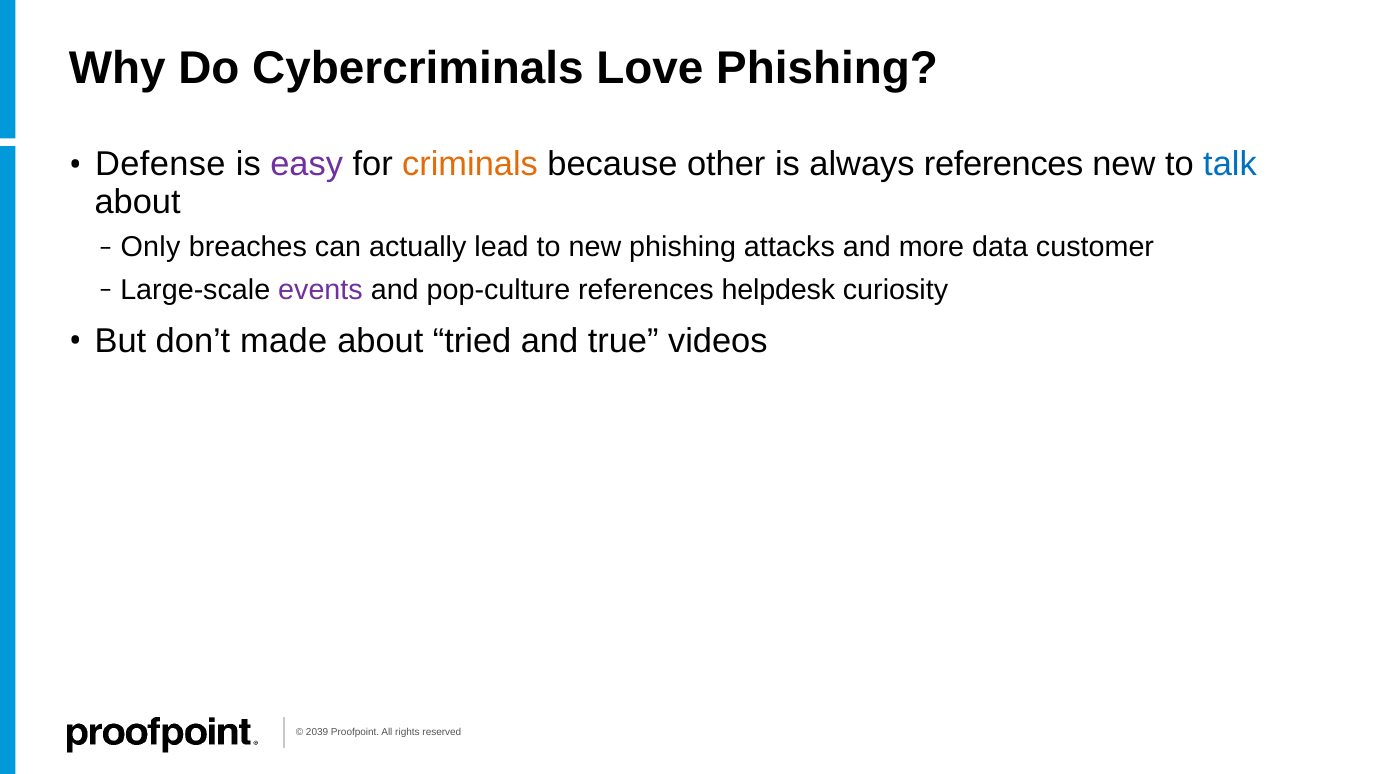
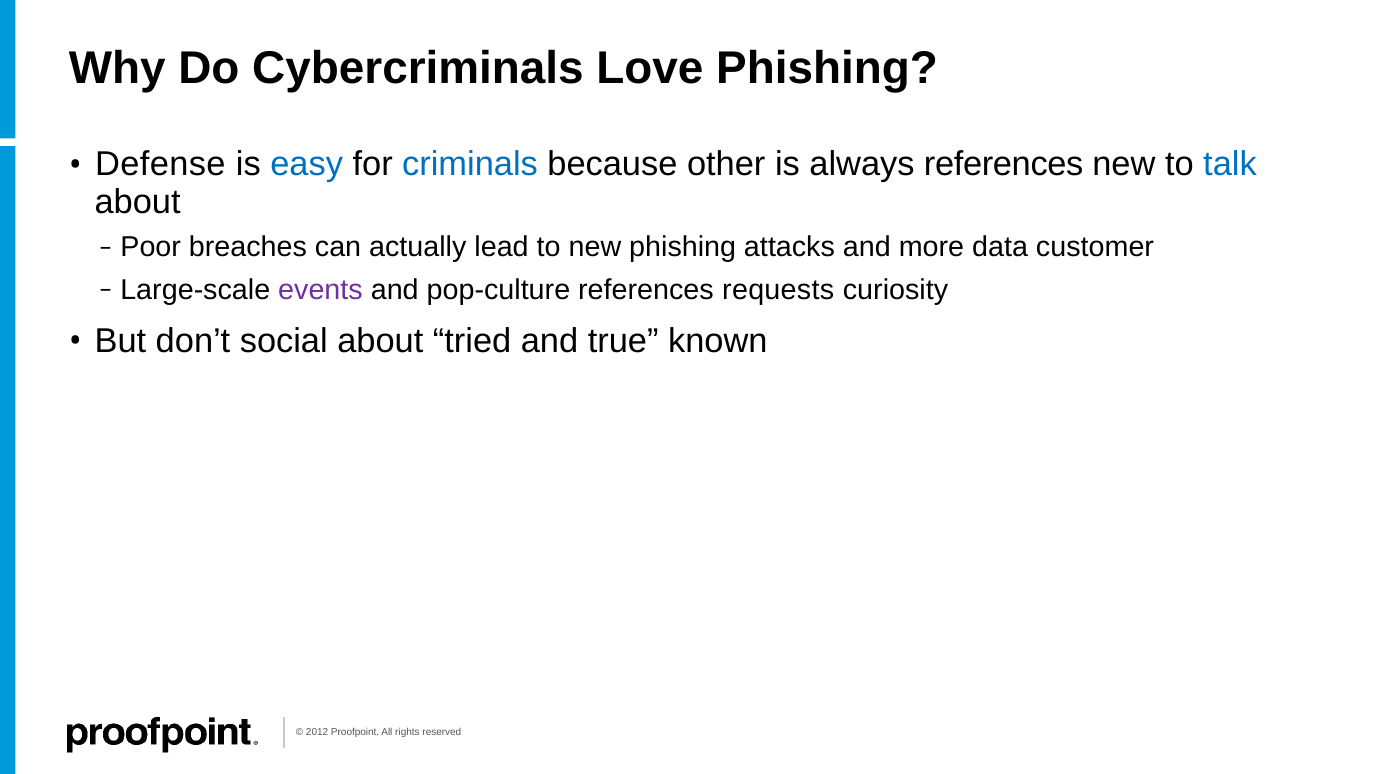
easy colour: purple -> blue (307, 165)
criminals colour: orange -> blue (470, 165)
Only: Only -> Poor (151, 247)
helpdesk: helpdesk -> requests (778, 290)
made: made -> social (284, 341)
videos: videos -> known (718, 341)
2039: 2039 -> 2012 (317, 733)
